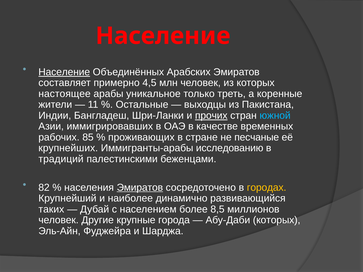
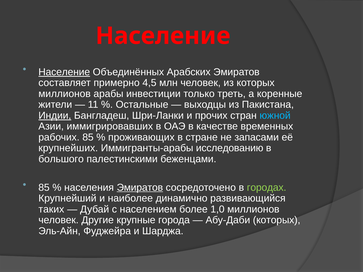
настоящее: настоящее -> миллионов (65, 94)
уникальное: уникальное -> инвестиции (153, 94)
Индии underline: none -> present (55, 116)
прочих underline: present -> none (211, 116)
песчаные: песчаные -> запасами (257, 137)
традиций: традиций -> большого (61, 159)
82: 82 -> 85 (44, 188)
городах colour: yellow -> light green (267, 188)
8,5: 8,5 -> 1,0 (217, 209)
